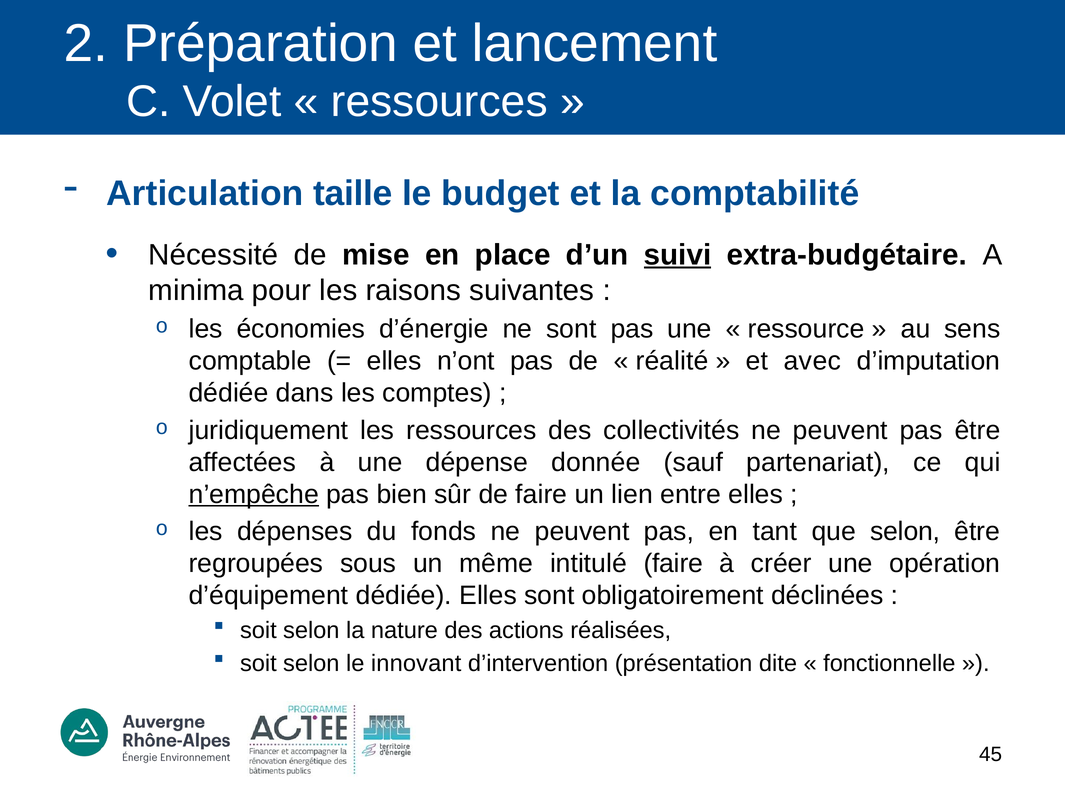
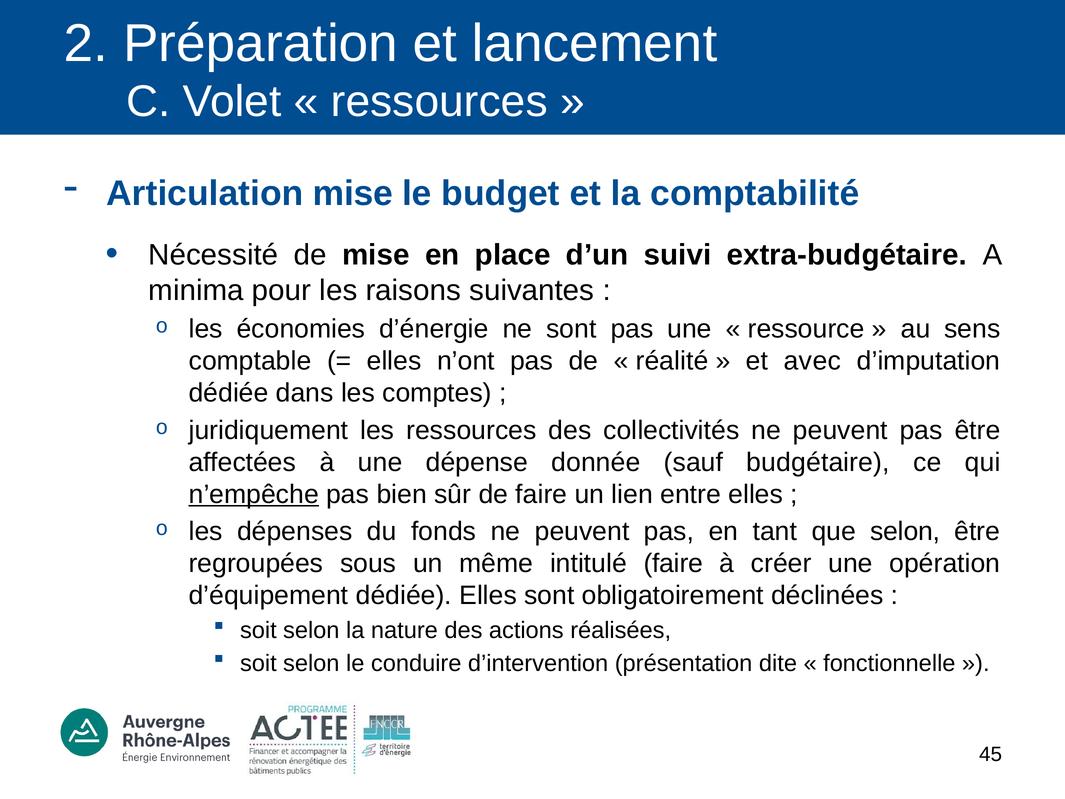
Articulation taille: taille -> mise (353, 194)
suivi underline: present -> none (678, 255)
partenariat: partenariat -> budgétaire (818, 462)
innovant: innovant -> conduire (416, 663)
